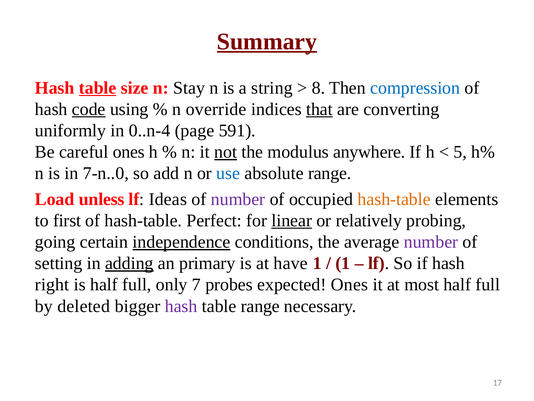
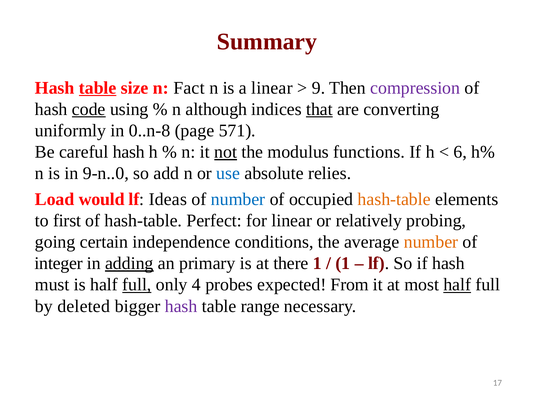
Summary underline: present -> none (267, 42)
Stay: Stay -> Fact (189, 88)
a string: string -> linear (272, 88)
8: 8 -> 9 (318, 88)
compression colour: blue -> purple (415, 88)
override: override -> although (216, 109)
0..n-4: 0..n-4 -> 0..n-8 (150, 130)
591: 591 -> 571 (237, 130)
careful ones: ones -> hash (129, 152)
anywhere: anywhere -> functions (369, 152)
5: 5 -> 6 (460, 152)
7-n..0: 7-n..0 -> 9-n..0 (106, 173)
absolute range: range -> relies (330, 173)
unless: unless -> would (102, 199)
number colour: purple -> blue (238, 199)
linear underline: present -> none (292, 220)
independence underline: present -> none (182, 242)
number colour: purple -> orange (431, 242)
setting: setting -> integer (59, 263)
have: have -> there (291, 263)
right: right -> must (52, 284)
full underline: none -> present (137, 284)
7: 7 -> 4 (196, 284)
expected Ones: Ones -> From (350, 284)
half underline: none -> present (457, 284)
